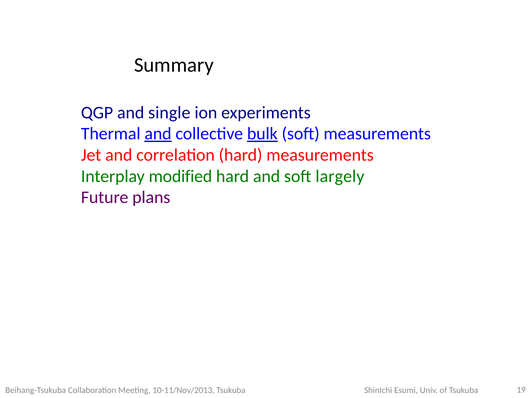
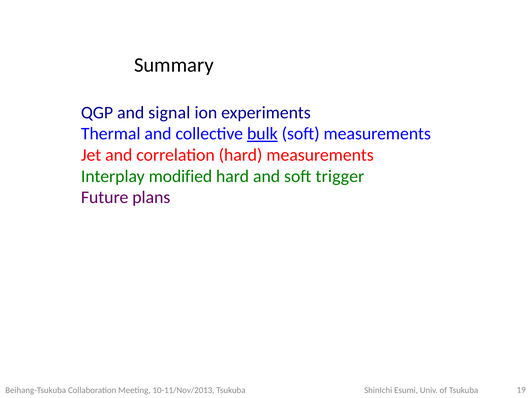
single: single -> signal (169, 113)
and underline: present -> none (158, 134)
largely: largely -> trigger (340, 176)
